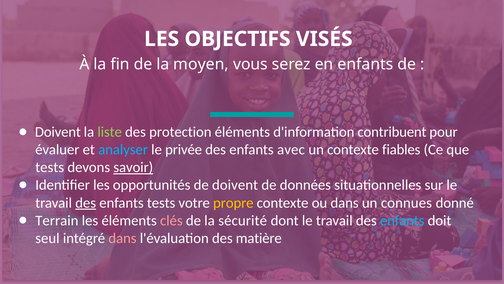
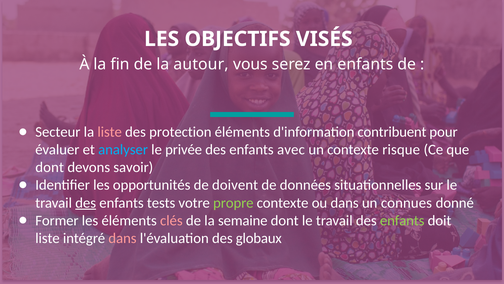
moyen: moyen -> autour (201, 64)
Doivent: Doivent -> Secteur (58, 132)
liste colour: light green -> pink (110, 132)
fiables: fiables -> risque (401, 150)
tests: tests -> dont (50, 167)
savoir underline: present -> none (133, 167)
propre colour: yellow -> light green (233, 202)
Terrain: Terrain -> Former (57, 220)
sécurité: sécurité -> semaine (243, 220)
enfants colour: light blue -> light green (402, 220)
seul: seul -> liste (47, 238)
matière: matière -> globaux (259, 238)
